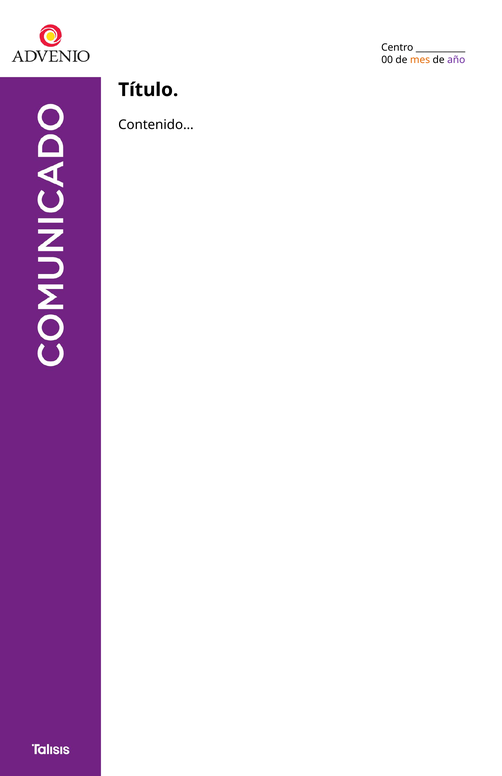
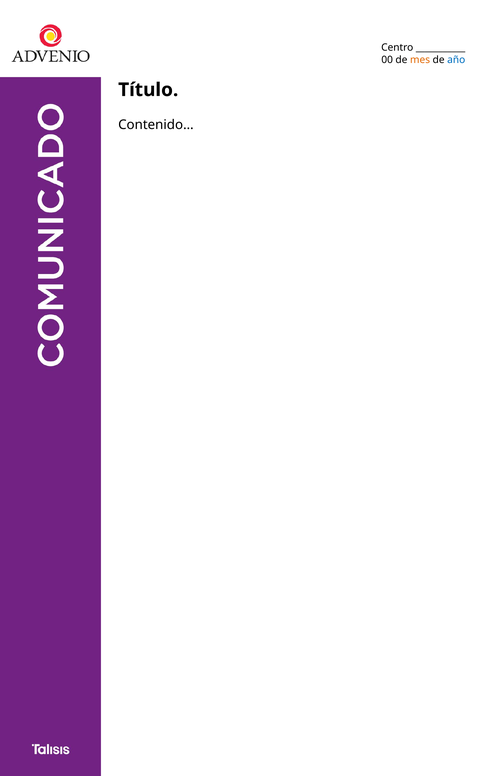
año colour: purple -> blue (456, 60)
